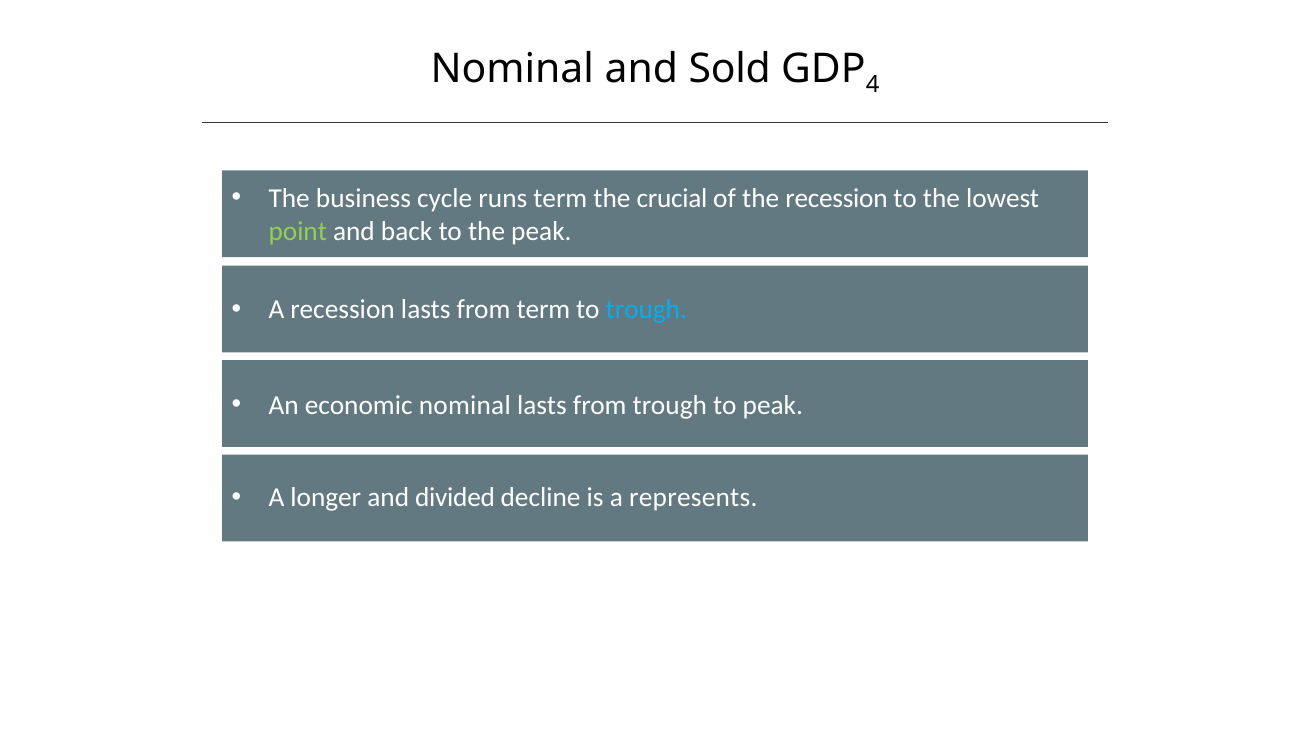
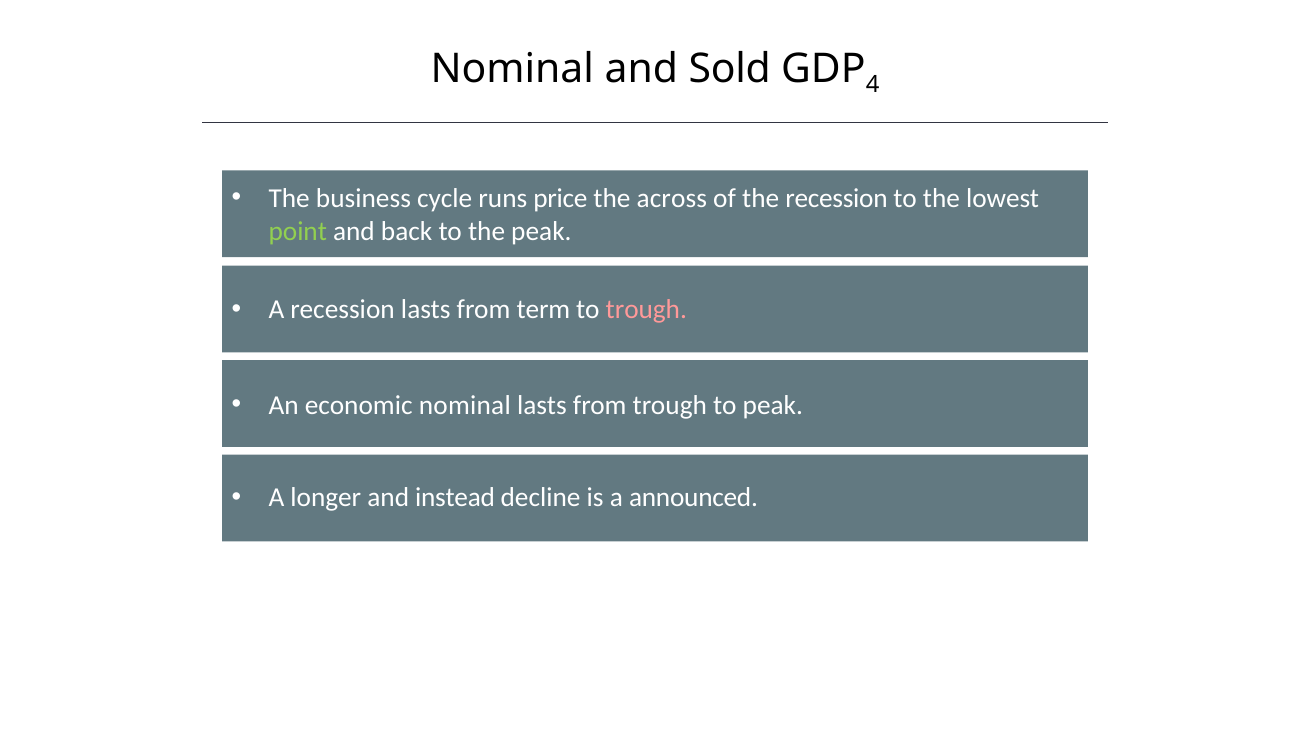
runs term: term -> price (560, 198)
crucial: crucial -> across (672, 198)
trough colour: light blue -> pink (646, 310)
divided: divided -> instead (455, 498)
represents: represents -> announced (693, 498)
